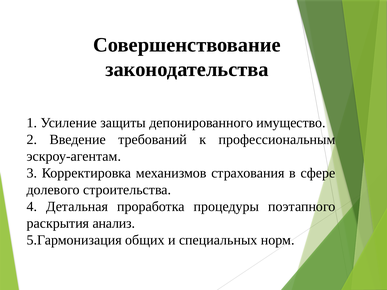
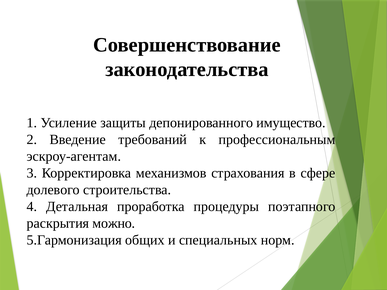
анализ: анализ -> можно (114, 223)
